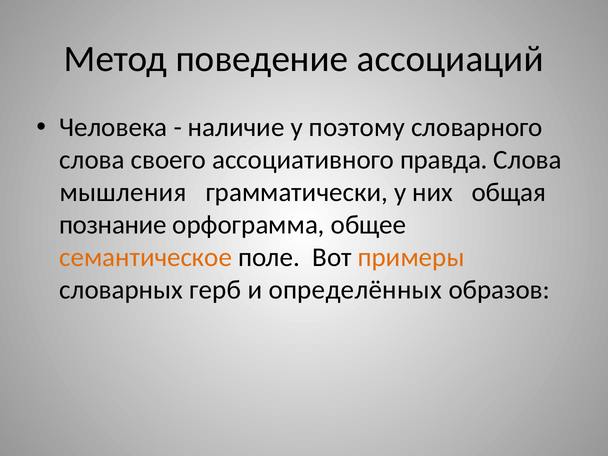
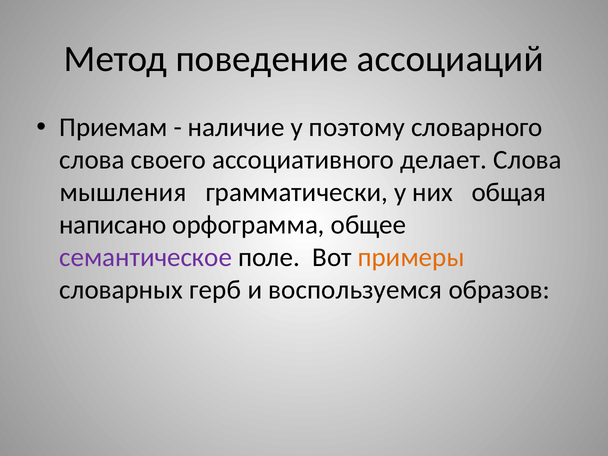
Человека: Человека -> Приемам (113, 128)
правда: правда -> делает (444, 160)
познание: познание -> написано (113, 225)
семантическое colour: orange -> purple (146, 257)
определённых: определённых -> воспользуемся (355, 290)
